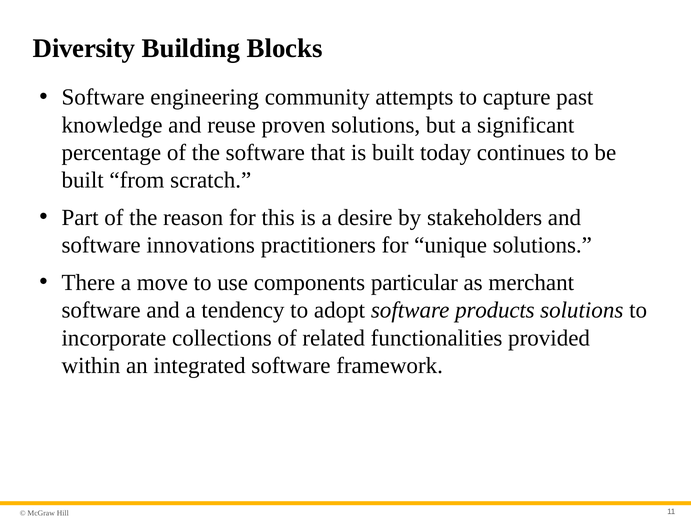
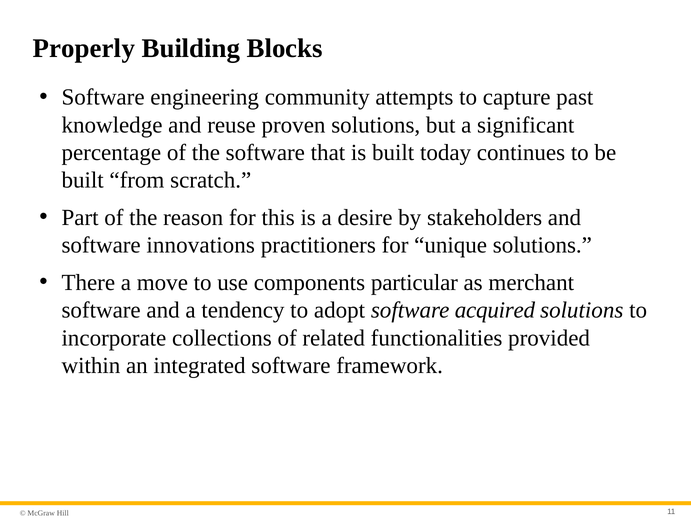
Diversity: Diversity -> Properly (84, 48)
products: products -> acquired (495, 310)
